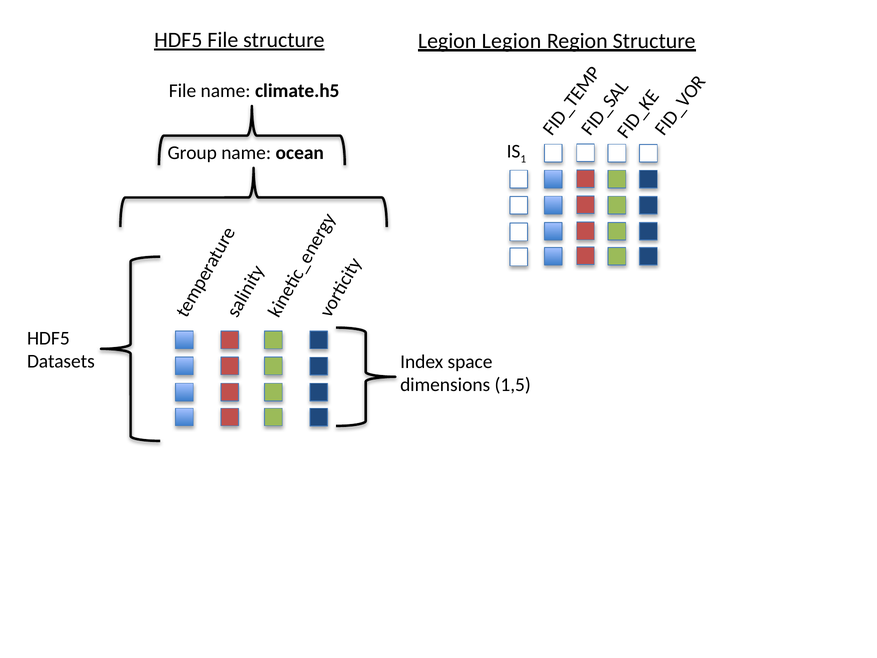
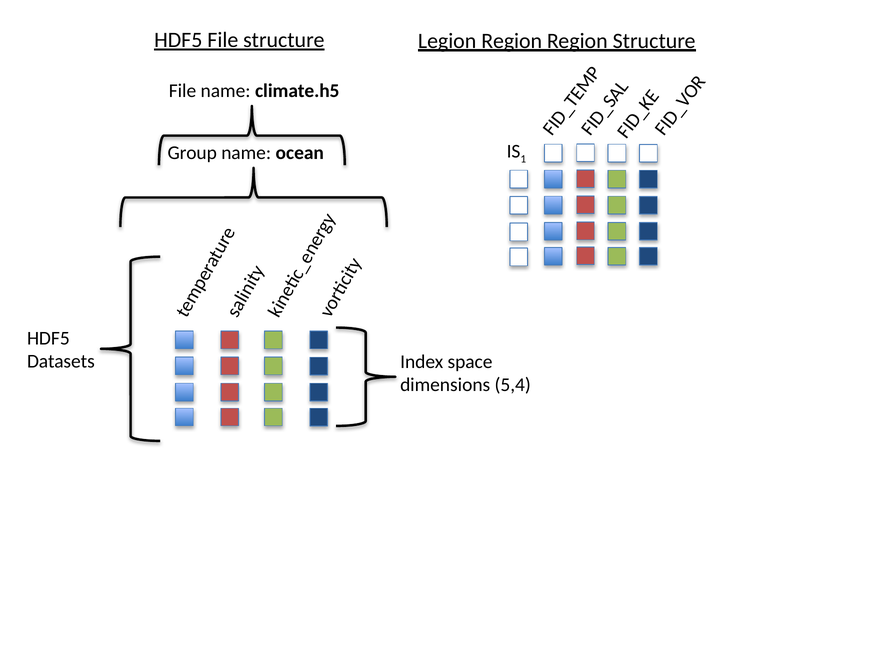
Legion Legion: Legion -> Region (512, 41)
1,5: 1,5 -> 5,4 (513, 385)
